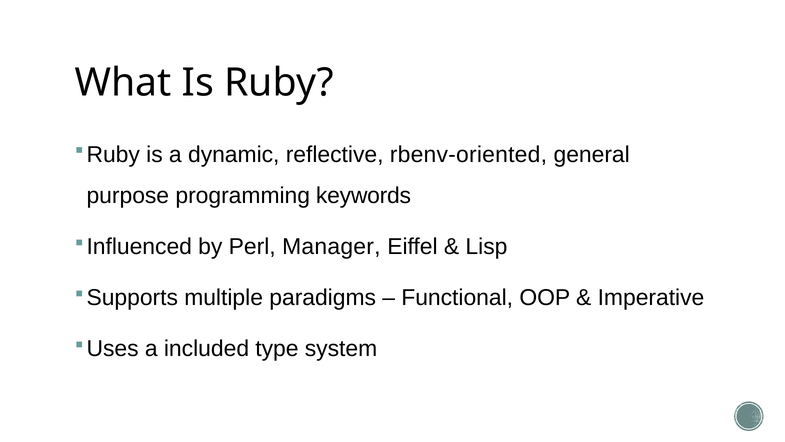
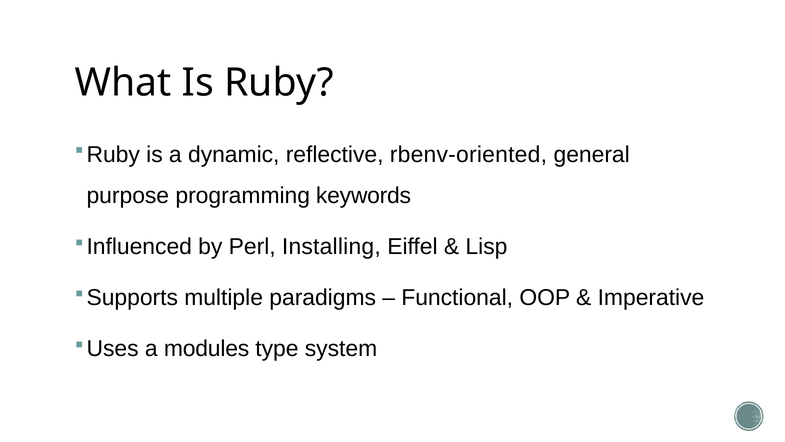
Manager: Manager -> Installing (331, 246)
included: included -> modules (207, 348)
